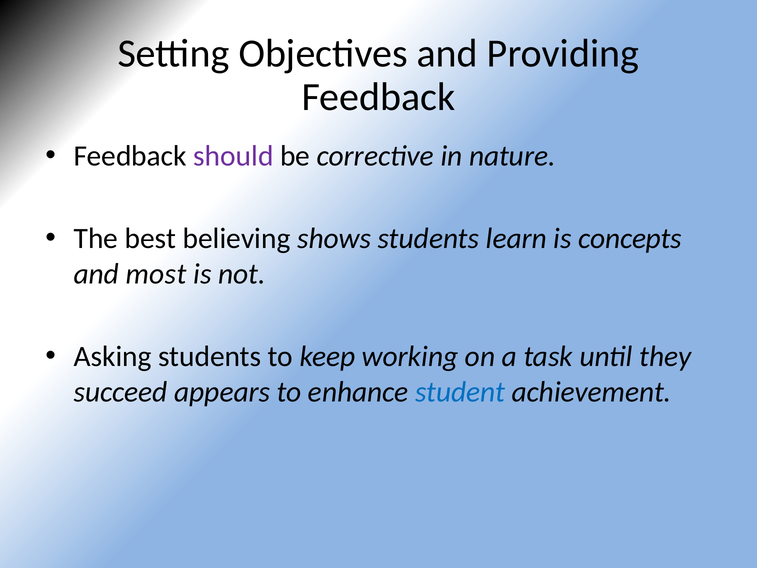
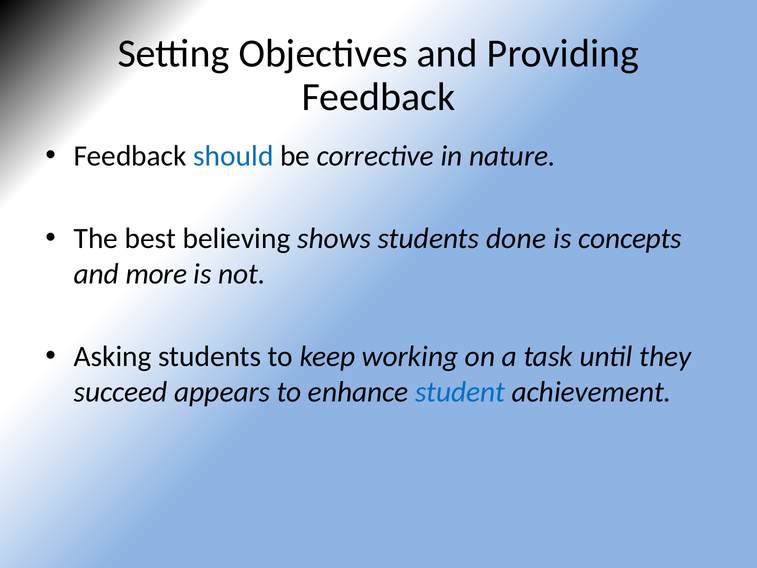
should colour: purple -> blue (233, 156)
learn: learn -> done (516, 238)
most: most -> more (156, 274)
